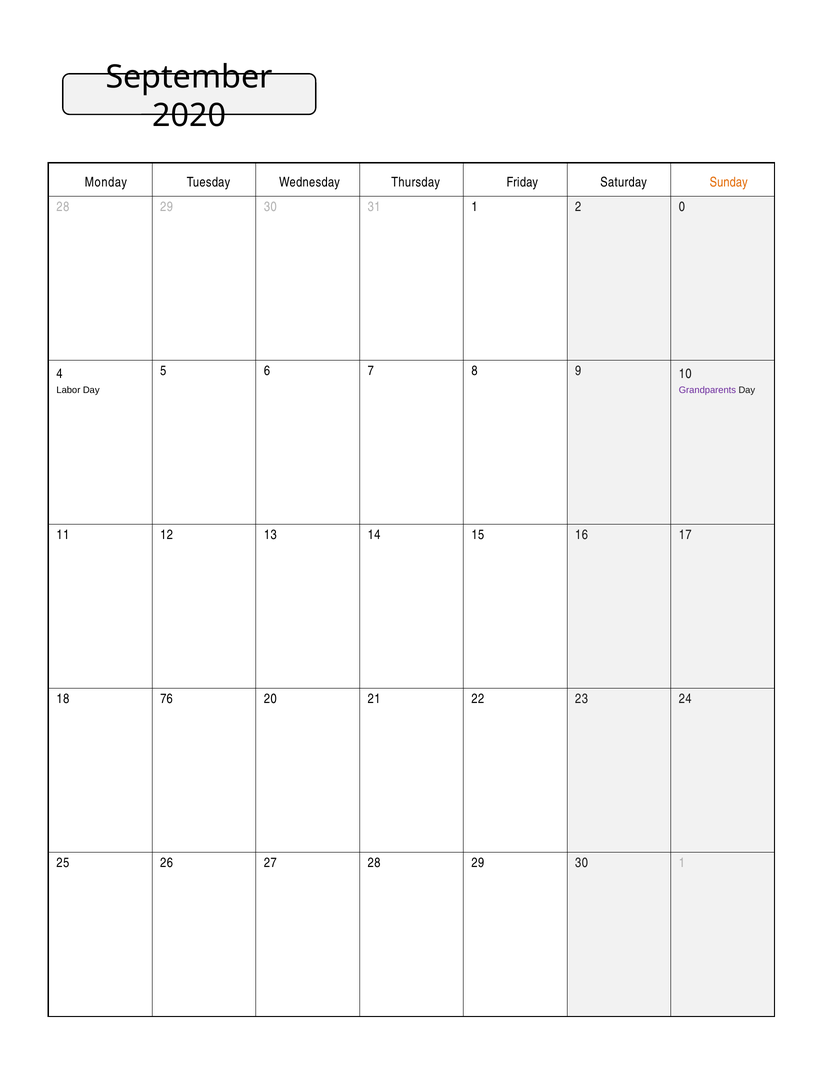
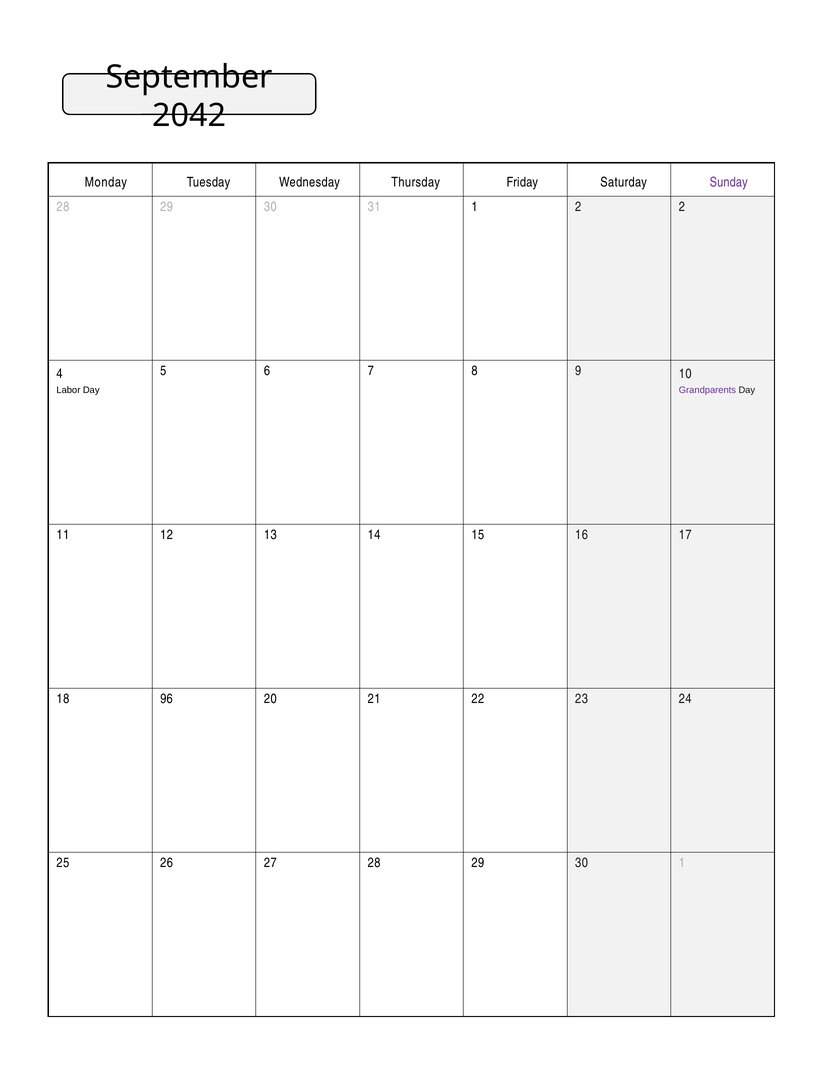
2020: 2020 -> 2042 (189, 116)
Sunday colour: orange -> purple (729, 183)
2 0: 0 -> 2 (682, 207)
76: 76 -> 96 (166, 699)
